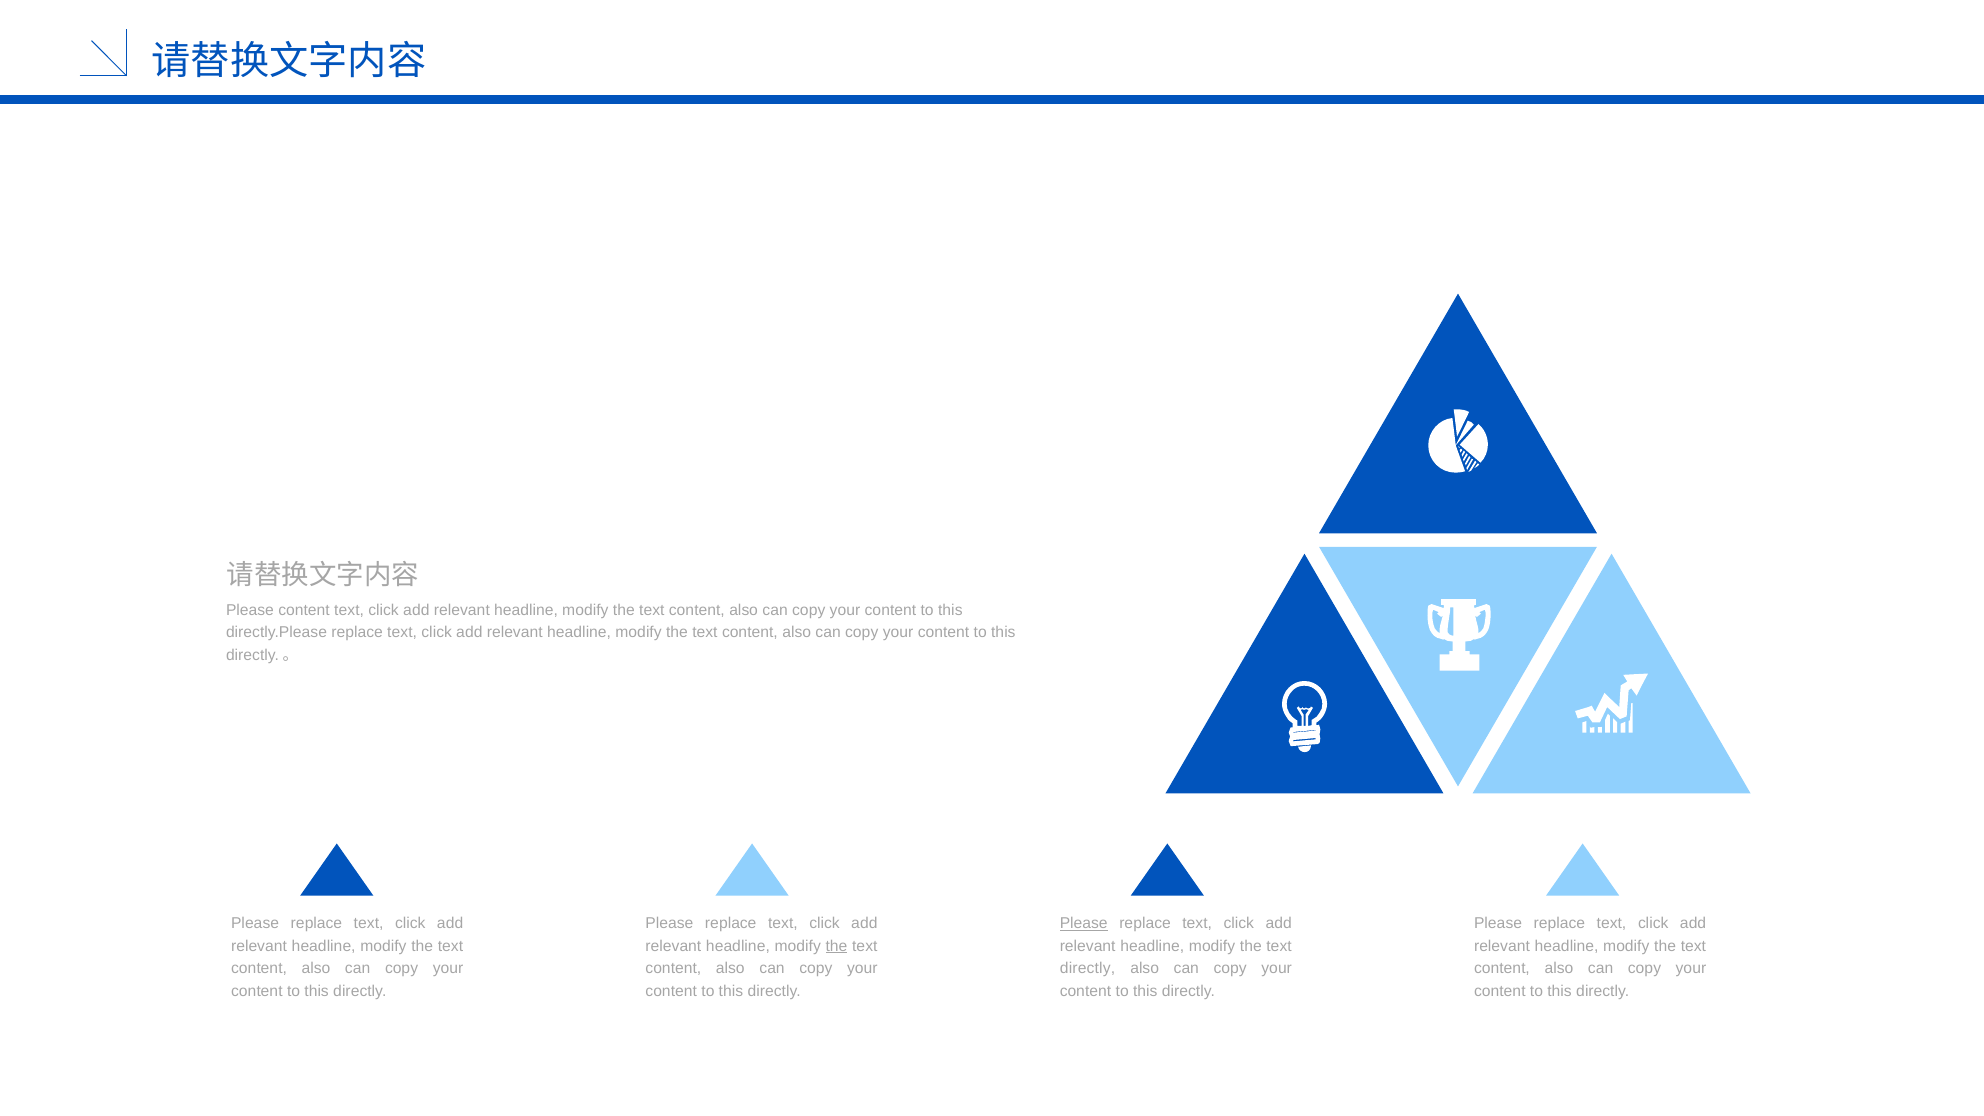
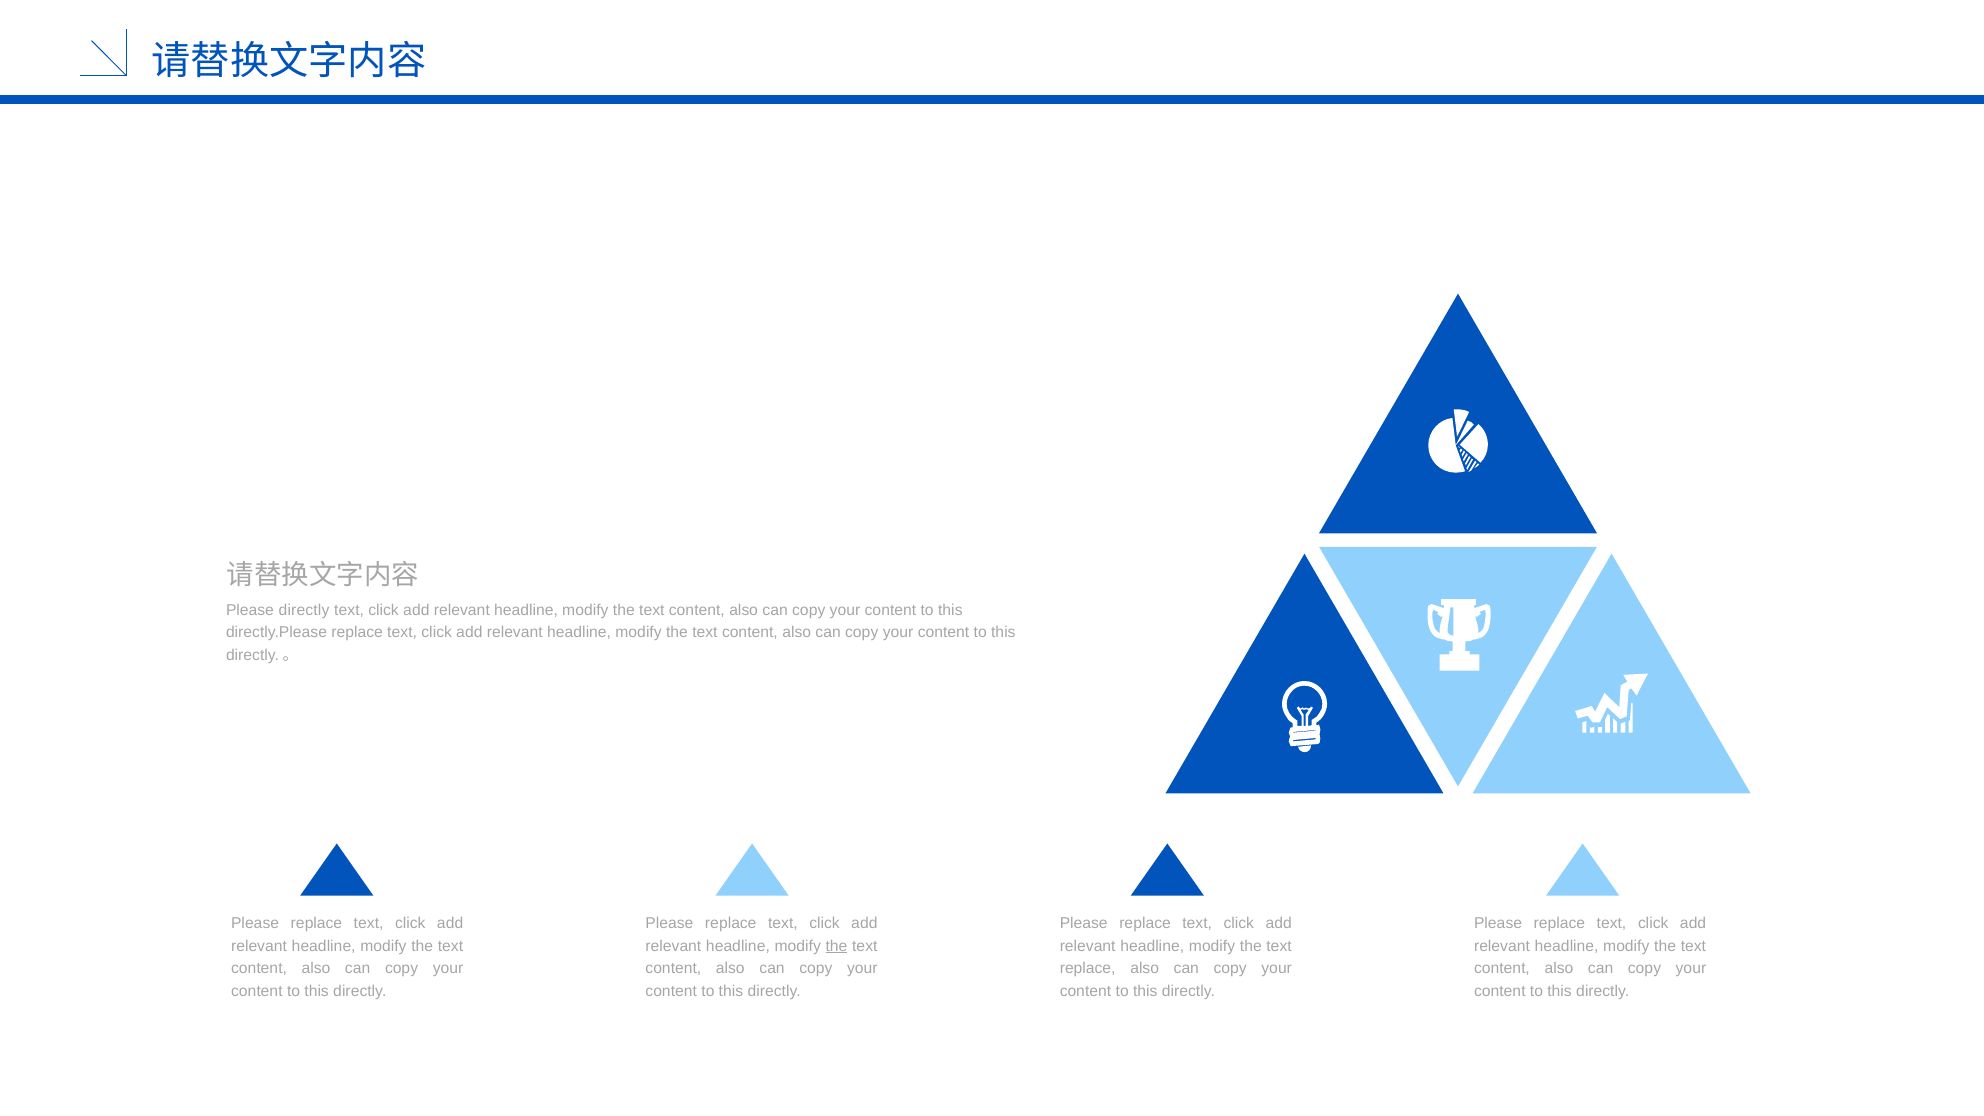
Please content: content -> directly (304, 610)
Please underline: present -> none (1084, 924)
directly: directly -> replace (1088, 969)
